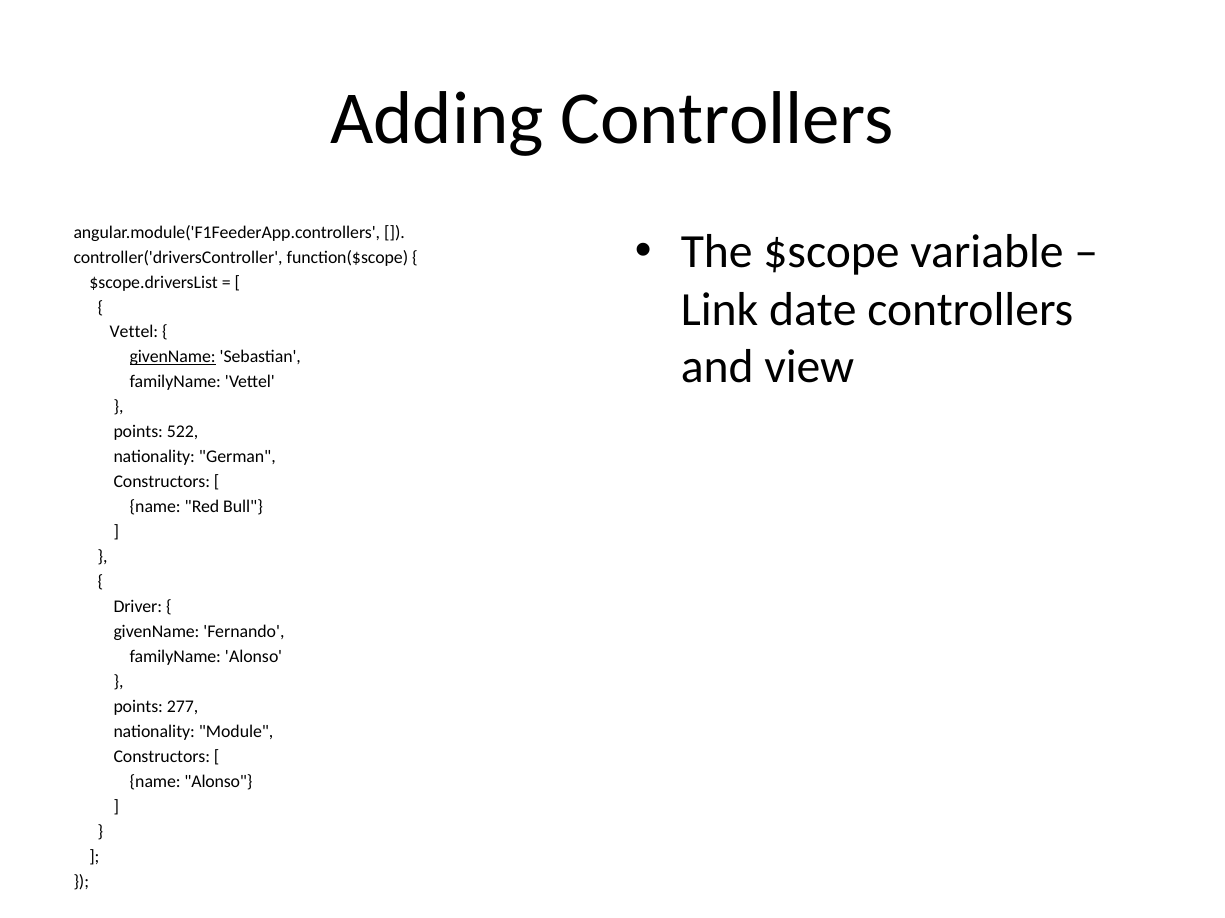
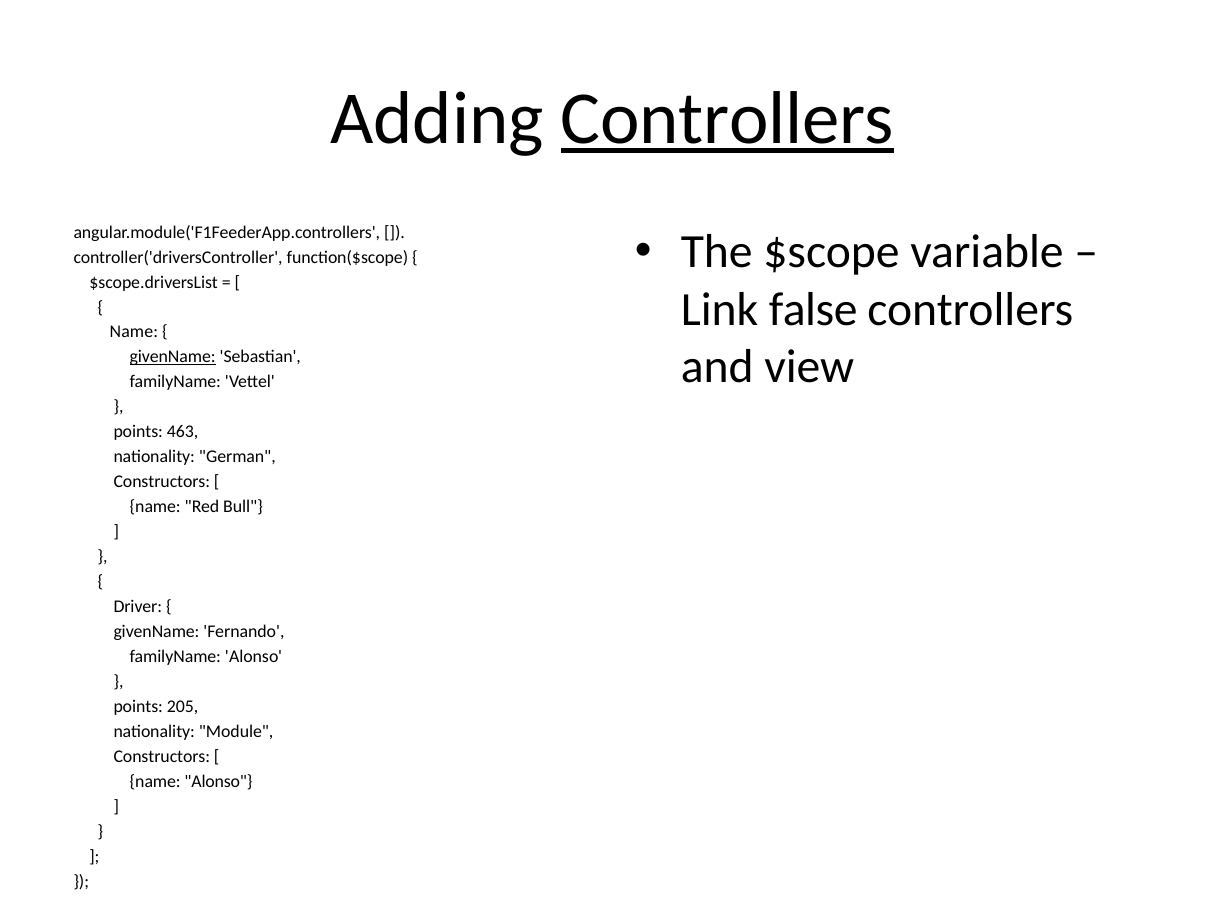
Controllers underline: none -> present (727, 119)
date: date -> false (813, 310)
Vettel: Vettel -> Name (134, 332)
522: 522 -> 463 (183, 432)
277: 277 -> 205 (183, 707)
